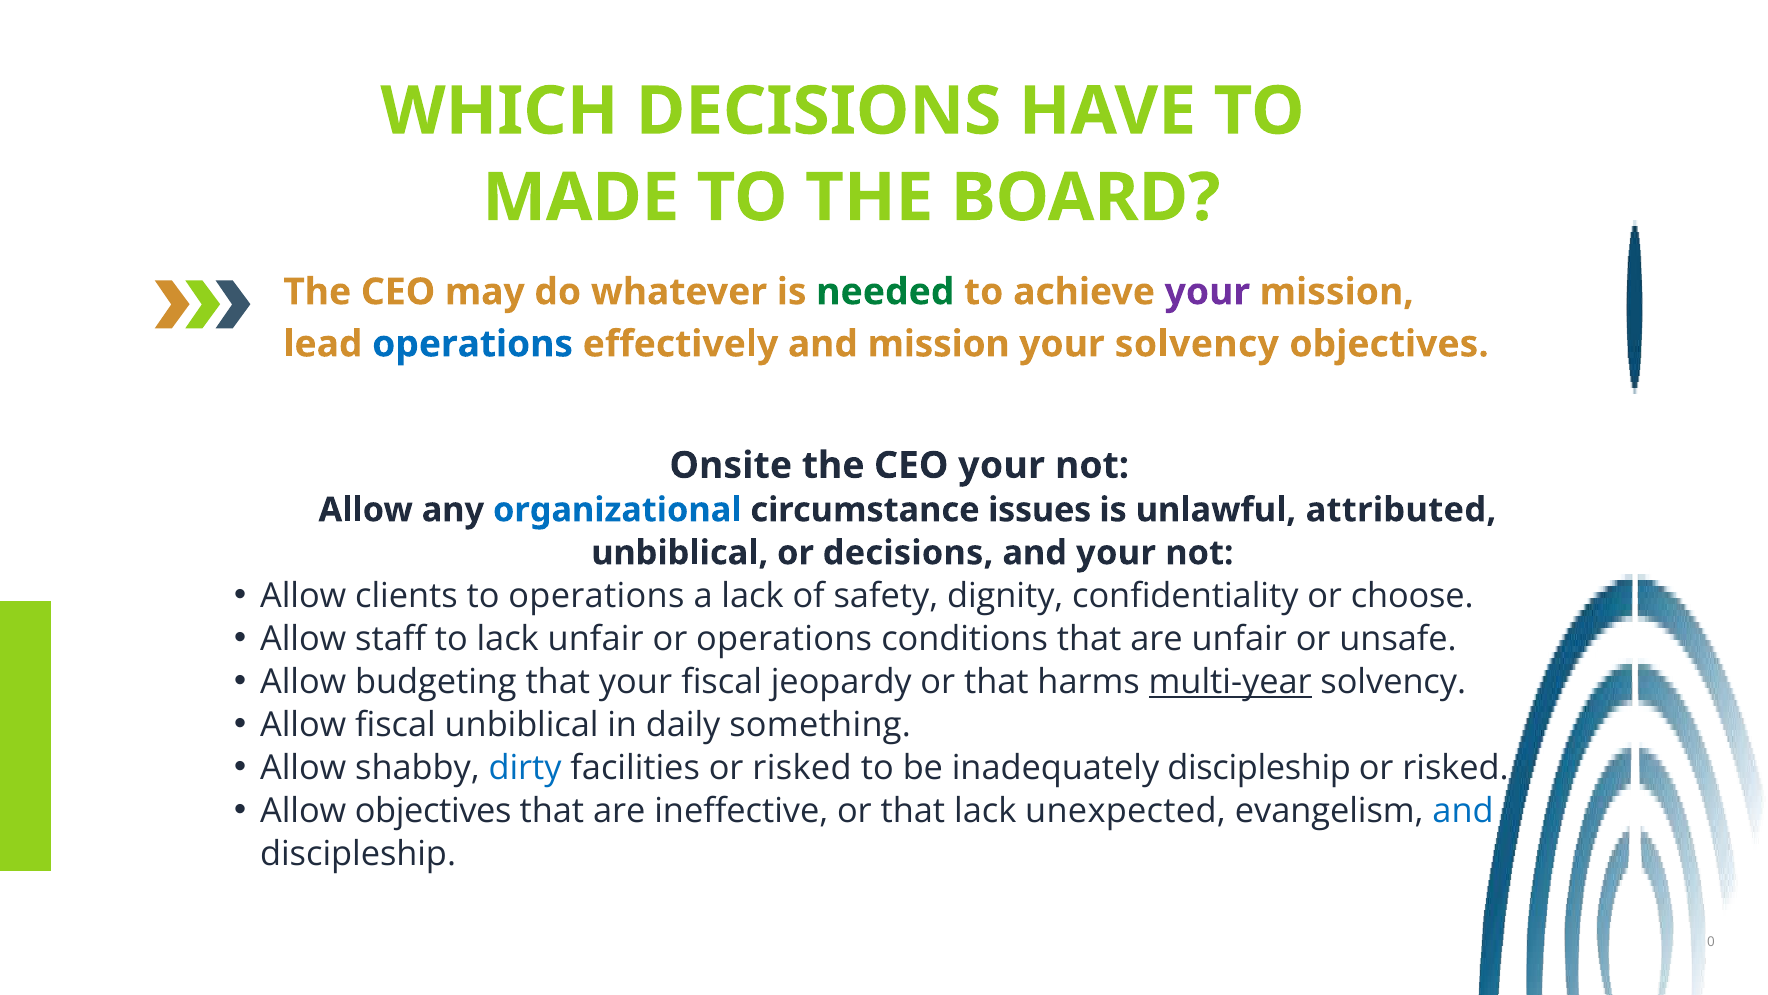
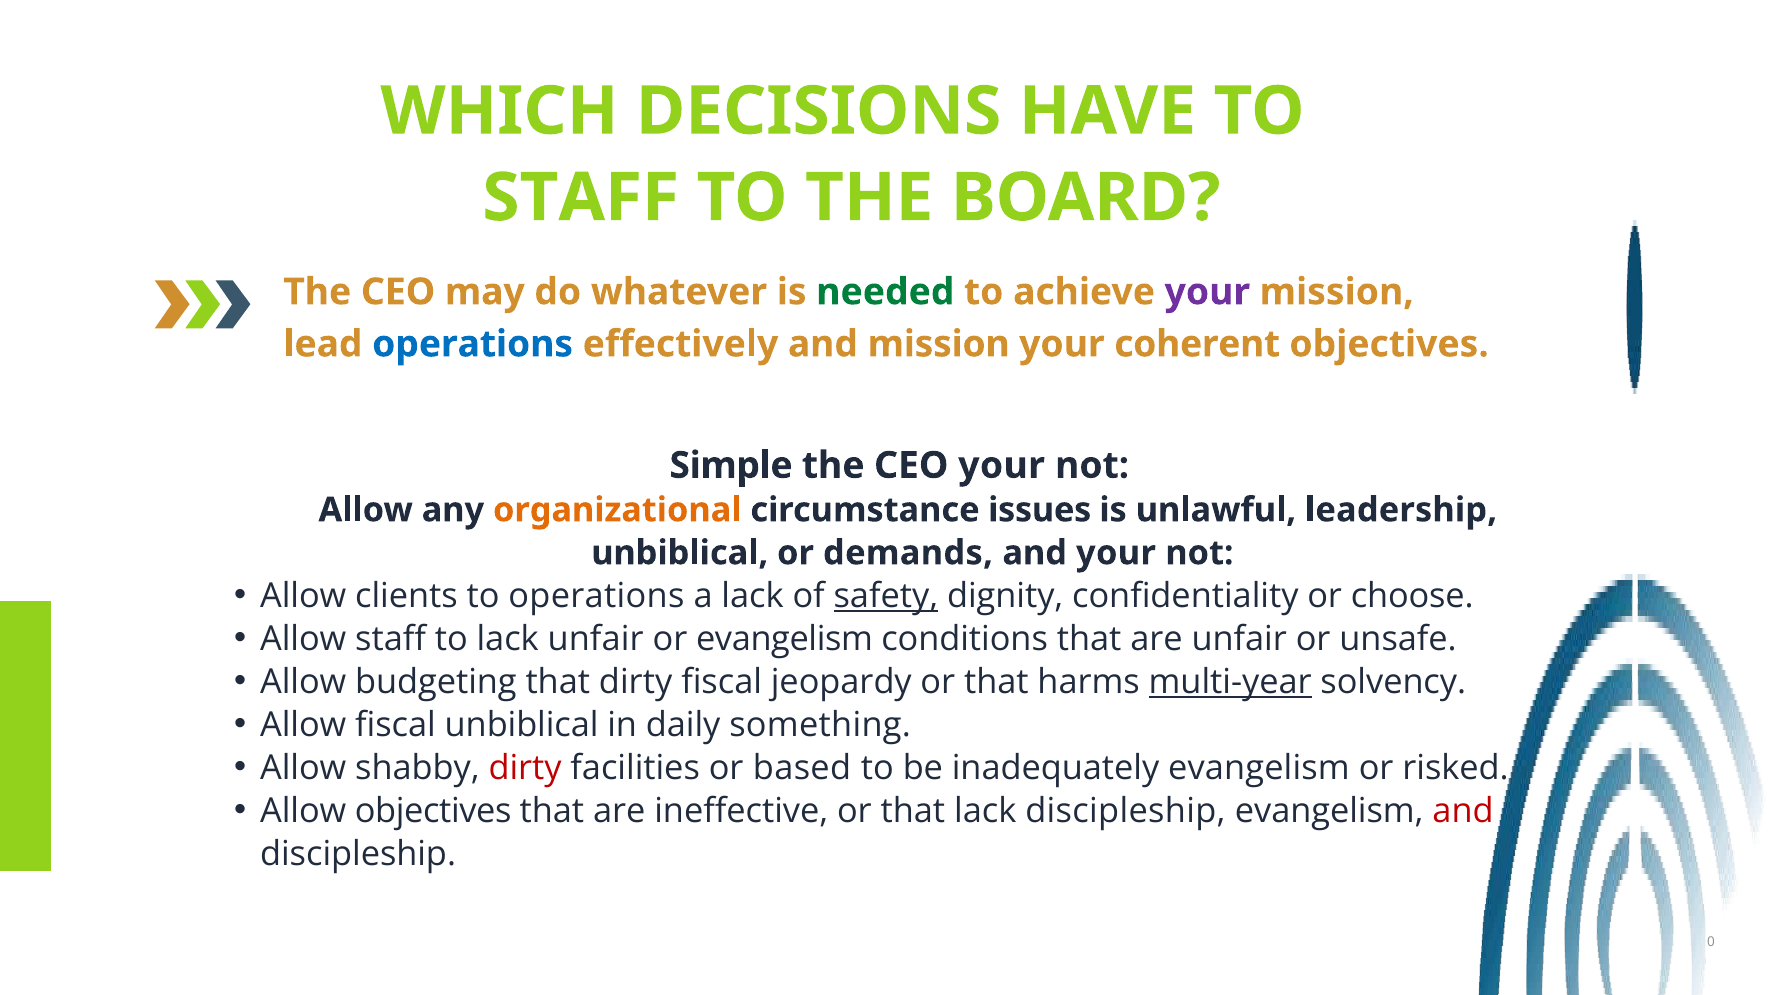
MADE: MADE -> STAFF (581, 198)
your solvency: solvency -> coherent (1197, 344)
Onsite: Onsite -> Simple (731, 465)
organizational colour: blue -> orange (617, 510)
attributed: attributed -> leadership (1401, 510)
or decisions: decisions -> demands (908, 553)
safety underline: none -> present (886, 596)
or operations: operations -> evangelism (784, 639)
that your: your -> dirty (636, 682)
dirty colour: blue -> red (525, 767)
facilities or risked: risked -> based (802, 767)
inadequately discipleship: discipleship -> evangelism (1259, 767)
lack unexpected: unexpected -> discipleship (1125, 810)
and colour: blue -> red (1463, 810)
